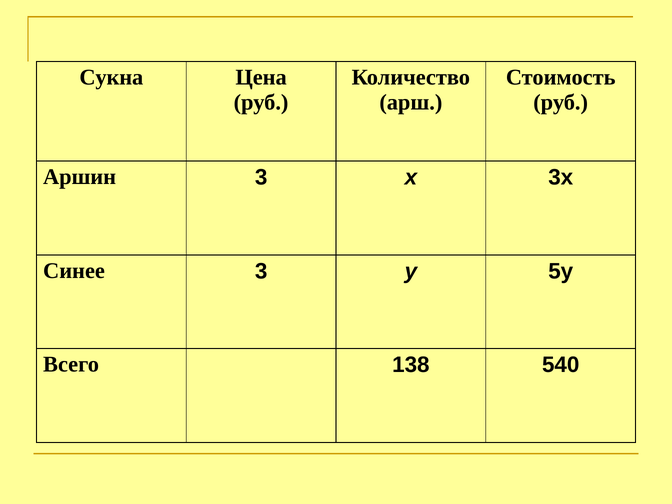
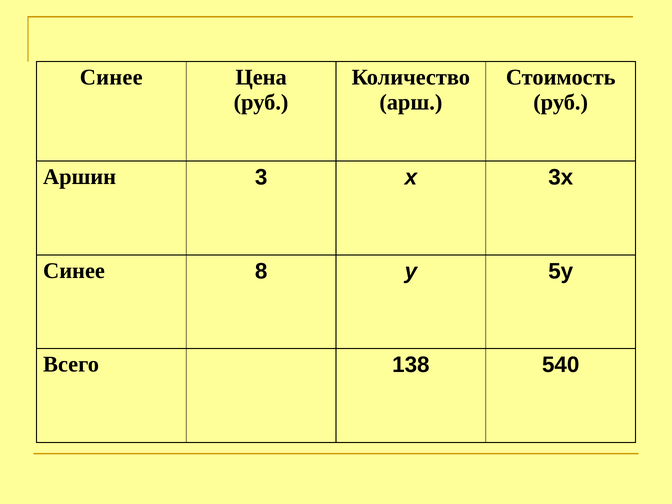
Сукна: Сукна -> Синее (111, 78)
Синее 3: 3 -> 8 (261, 271)
